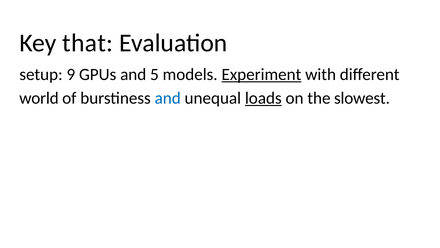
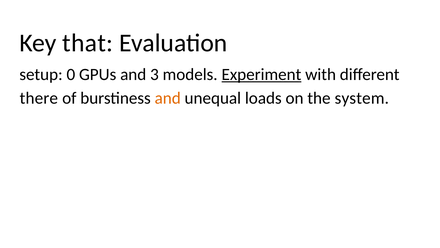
9: 9 -> 0 (71, 74)
5: 5 -> 3 (154, 74)
world: world -> there (39, 98)
and colour: blue -> orange (168, 98)
loads underline: present -> none (263, 98)
slowest: slowest -> system (362, 98)
